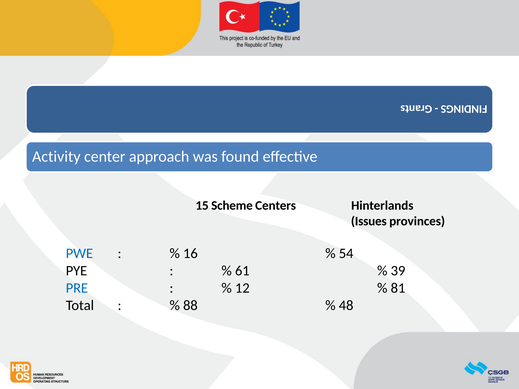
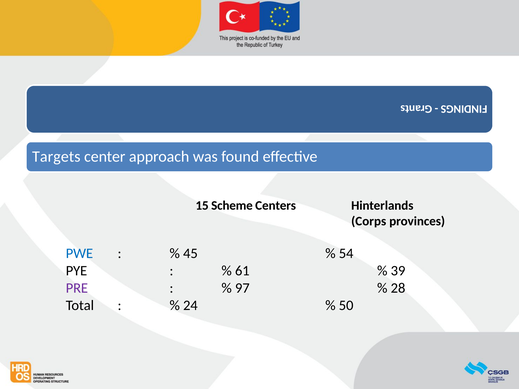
Activity: Activity -> Targets (56, 157)
Issues: Issues -> Corps (369, 221)
16: 16 -> 45 (190, 254)
PRE colour: blue -> purple (77, 288)
12: 12 -> 97 (242, 288)
81: 81 -> 28 (398, 288)
88: 88 -> 24 (190, 305)
48: 48 -> 50 (346, 305)
